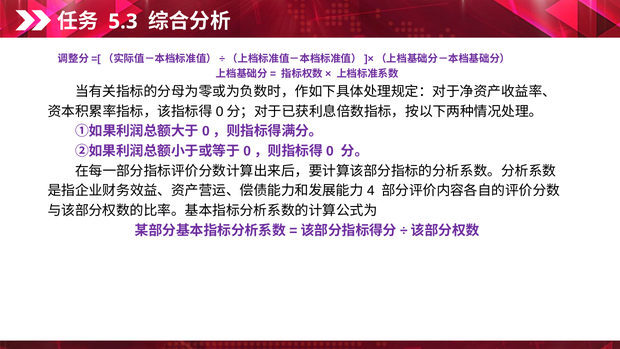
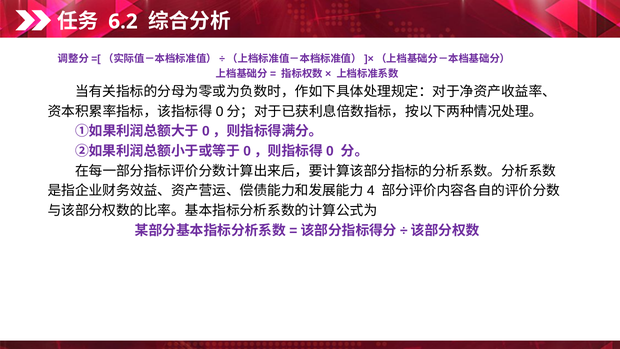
5.3: 5.3 -> 6.2 (123, 22)
